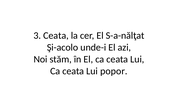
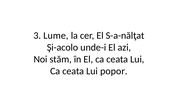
3 Ceata: Ceata -> Lume (56, 36)
